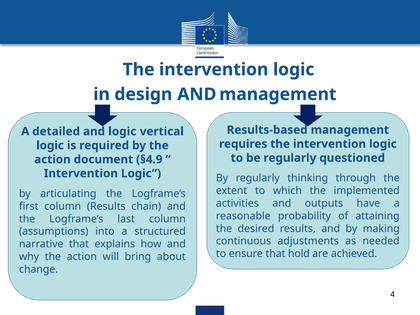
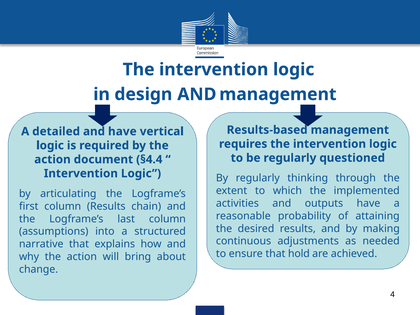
and logic: logic -> have (122, 131)
§4.9: §4.9 -> §4.4 (149, 159)
